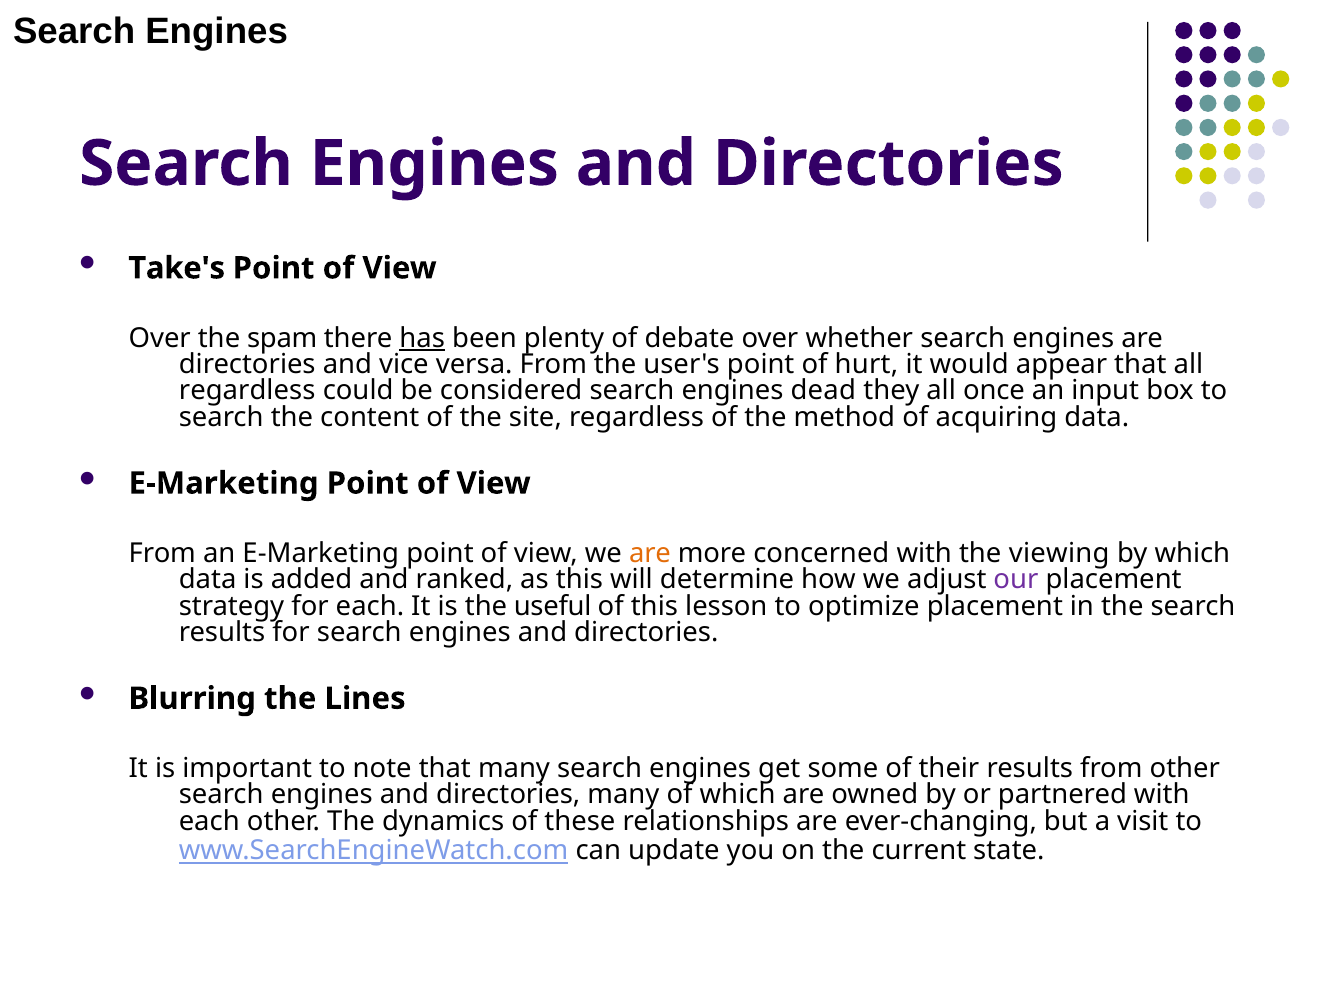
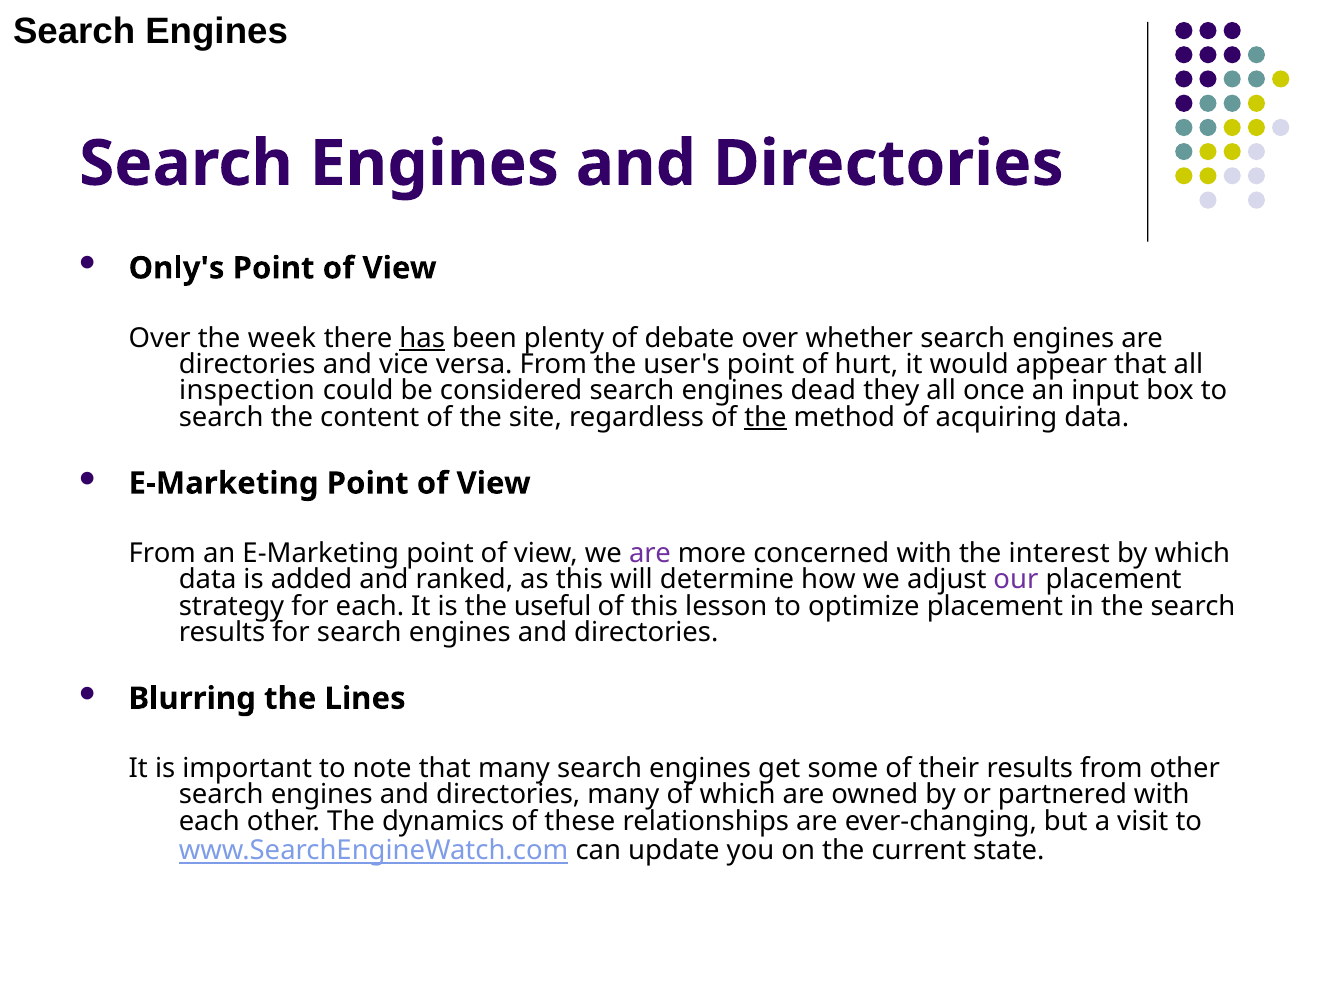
Take's: Take's -> Only's (177, 268)
spam: spam -> week (282, 338)
regardless: regardless -> inspection (247, 391)
the underline: none -> present (765, 417)
are colour: orange -> purple (650, 553)
viewing: viewing -> interest (1059, 553)
